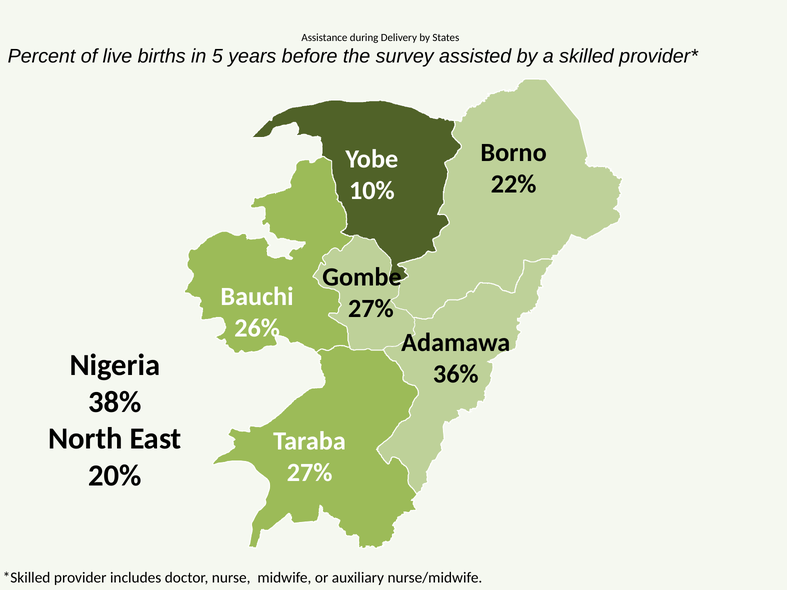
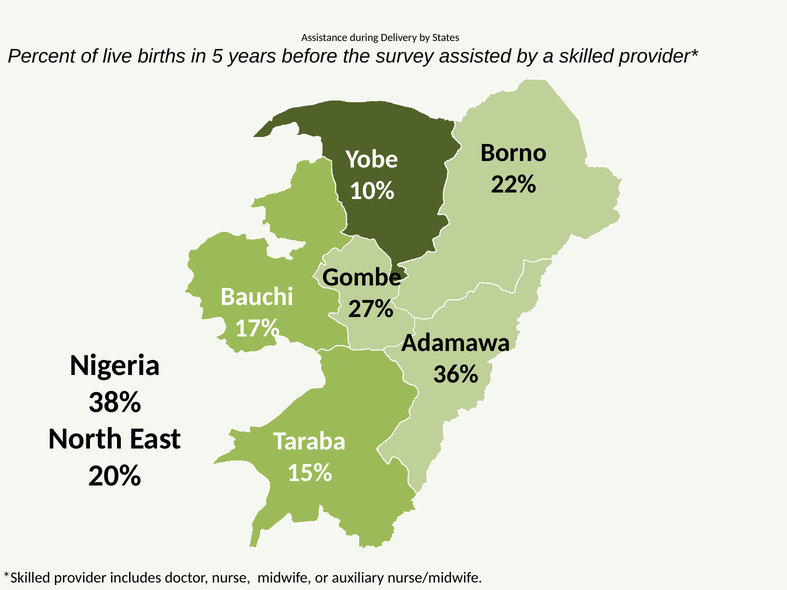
26%: 26% -> 17% (257, 328)
27%: 27% -> 15% (310, 473)
